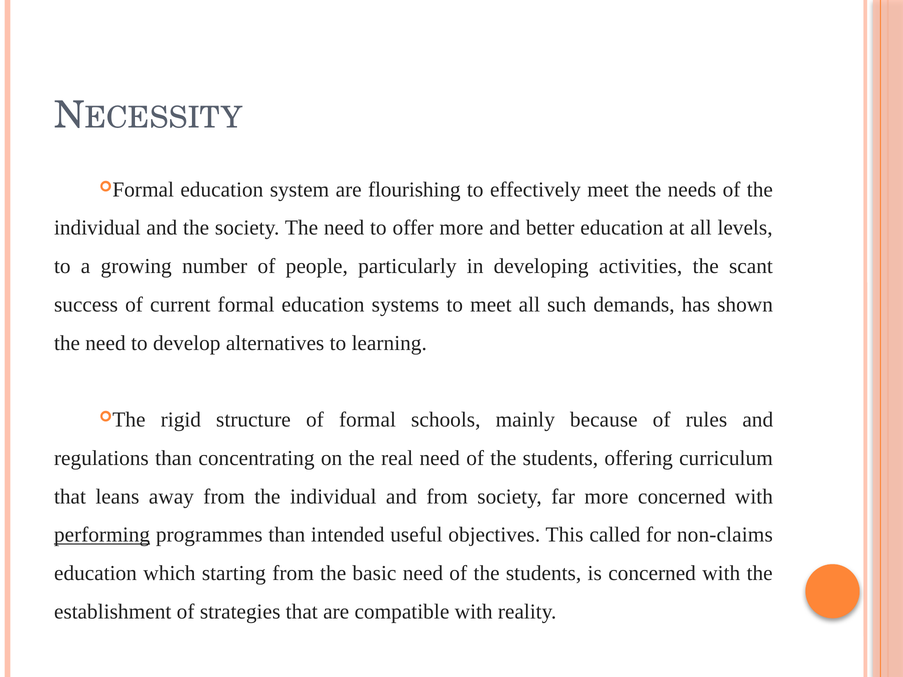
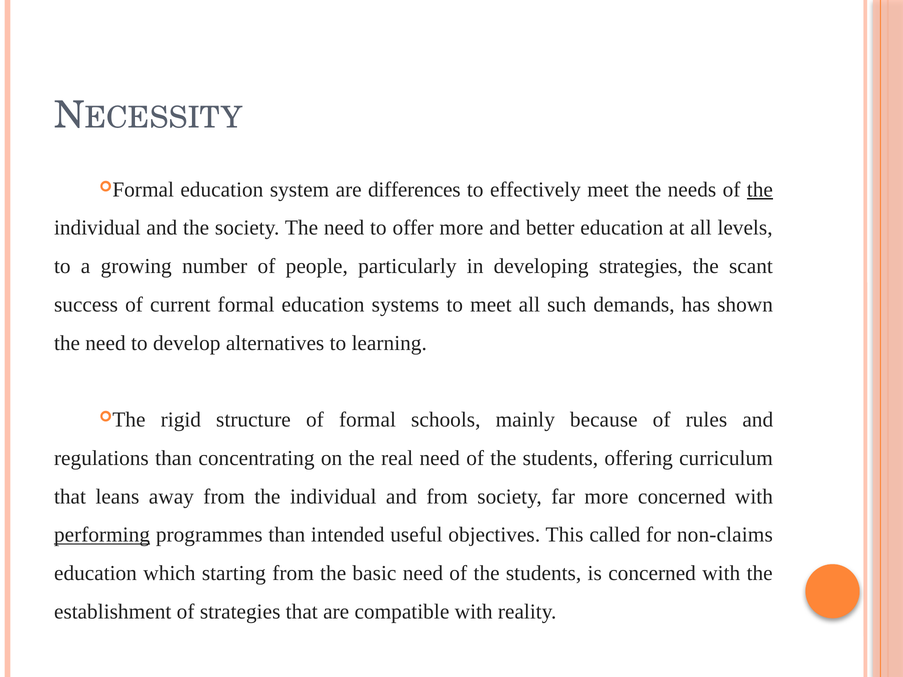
flourishing: flourishing -> differences (414, 190)
the underline: none -> present (760, 190)
developing activities: activities -> strategies (641, 266)
